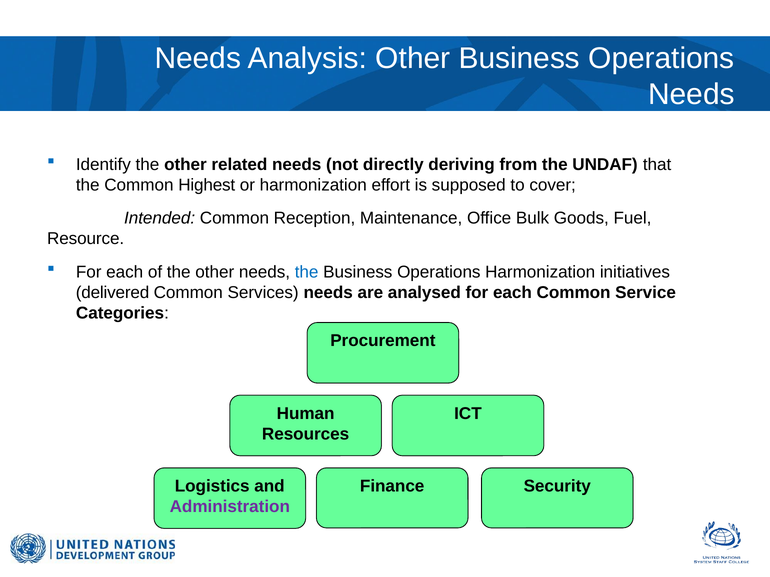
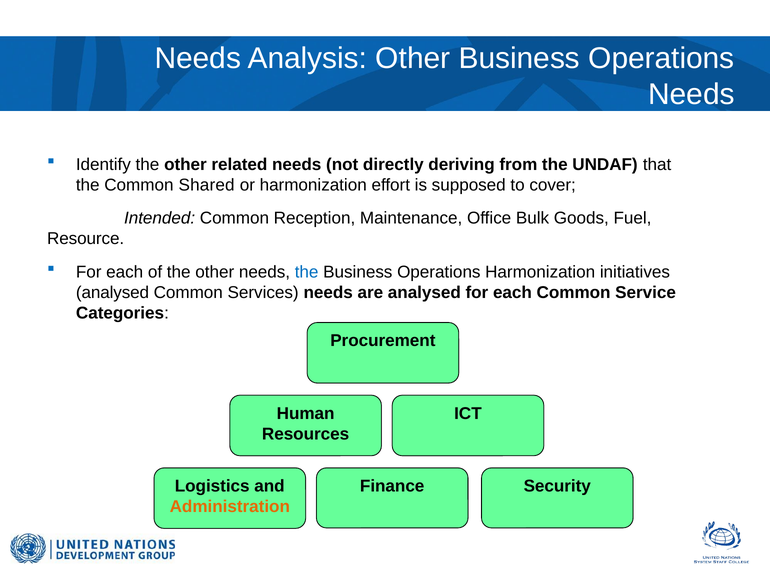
Highest: Highest -> Shared (207, 185)
delivered: delivered -> analysed (113, 293)
Administration colour: purple -> orange (230, 507)
